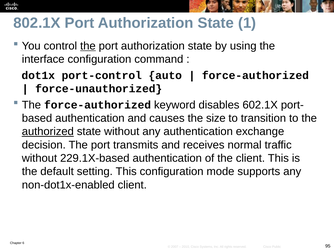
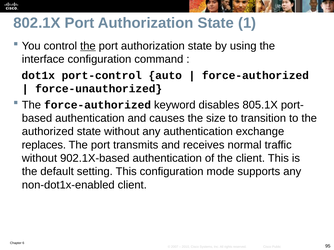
602.1X: 602.1X -> 805.1X (260, 105)
authorized underline: present -> none (48, 132)
decision: decision -> replaces (44, 145)
229.1X-based: 229.1X-based -> 902.1X-based (95, 159)
